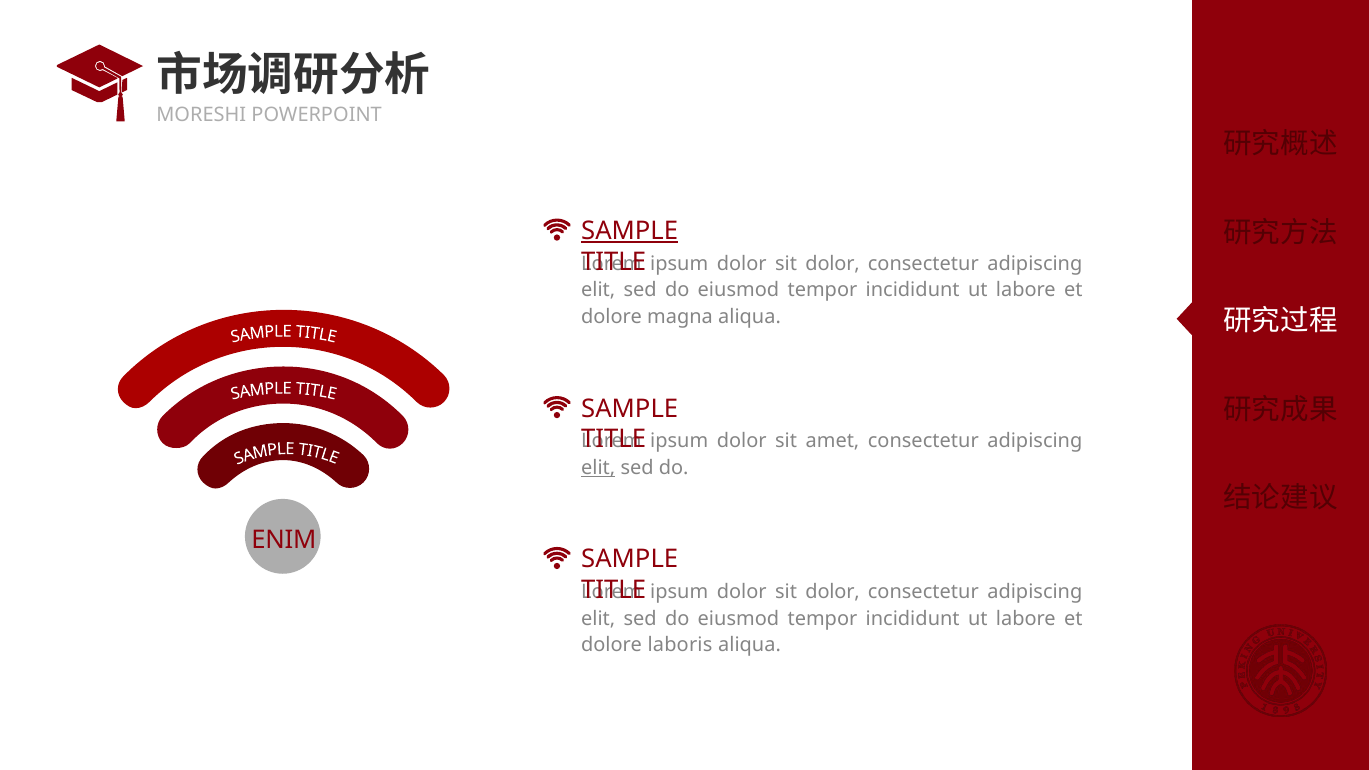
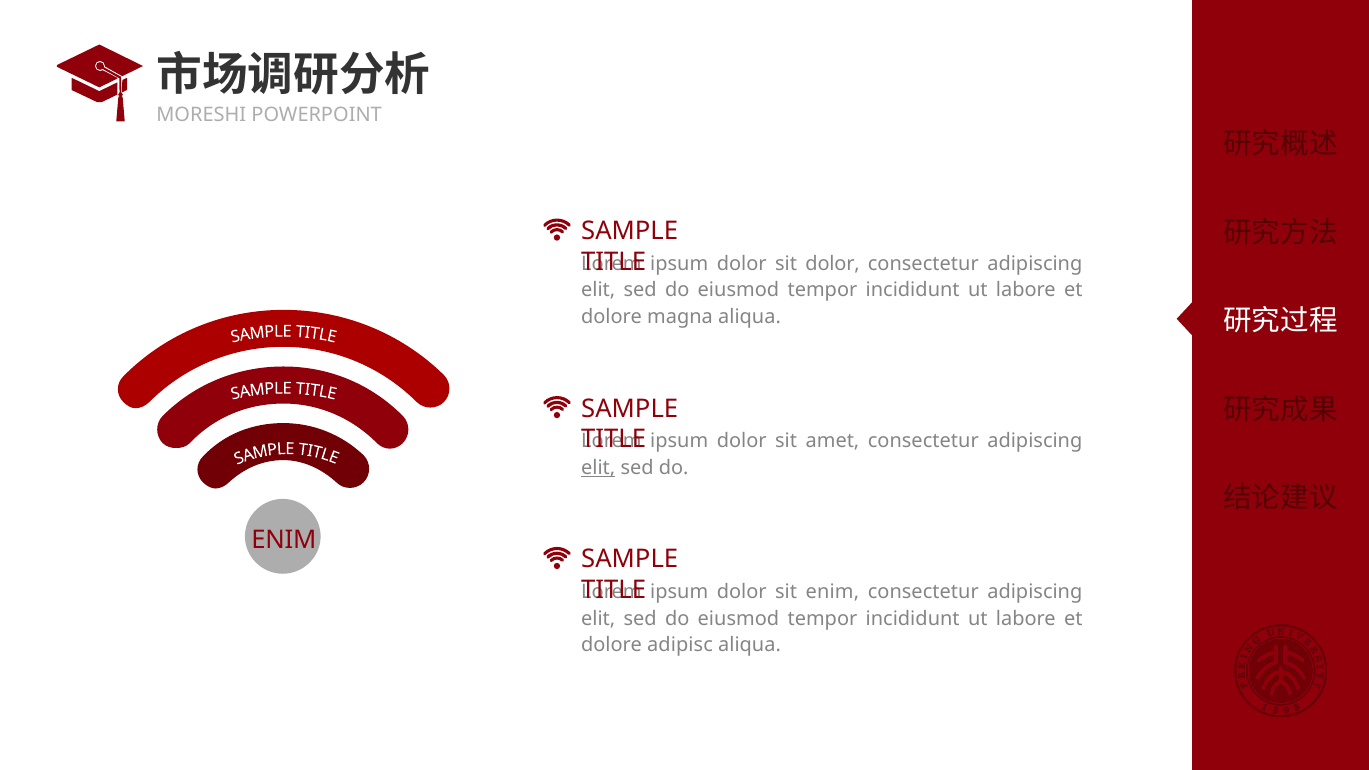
SAMPLE underline: present -> none (630, 231)
dolor: dolor -> enim (832, 592)
laboris: laboris -> adipisc (680, 645)
